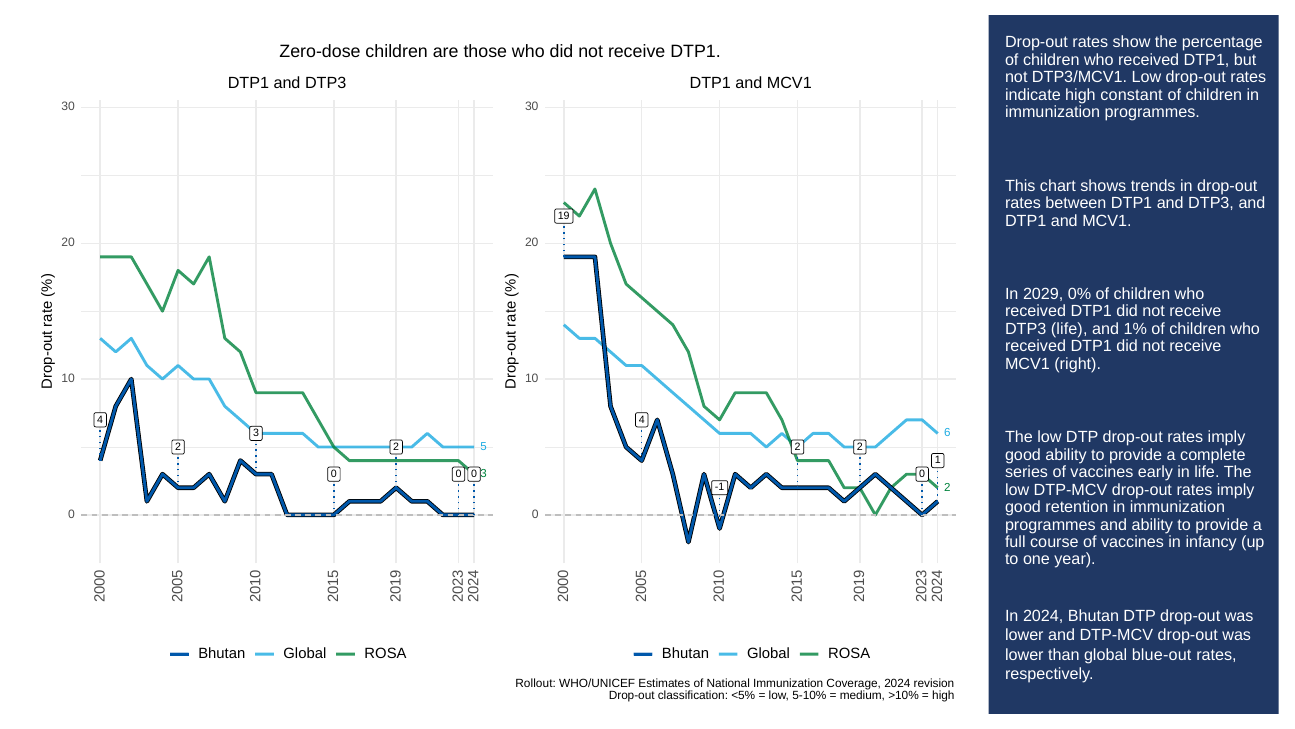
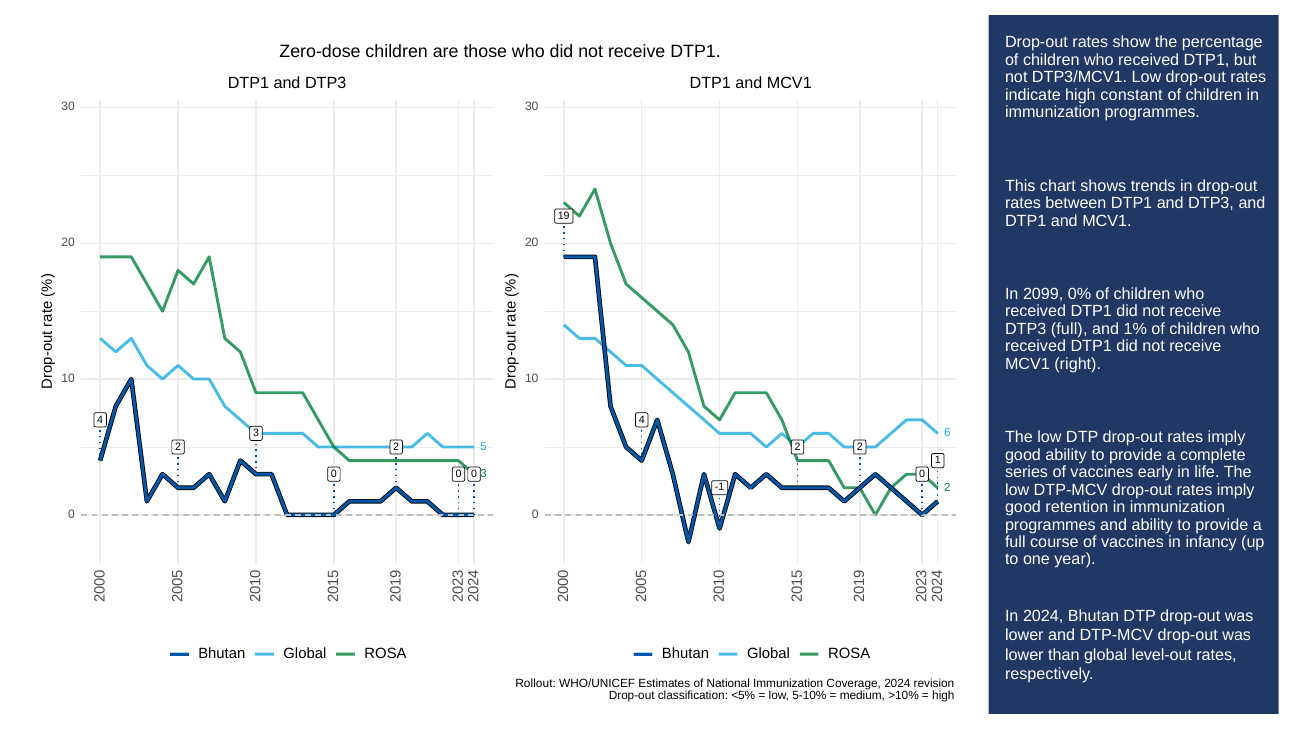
2029: 2029 -> 2099 (1043, 294)
DTP3 life: life -> full (1069, 329)
blue-out: blue-out -> level-out (1162, 654)
